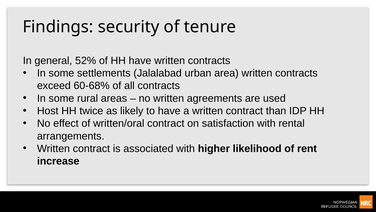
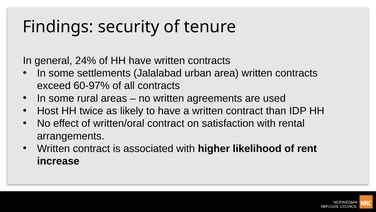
52%: 52% -> 24% (86, 61)
60-68%: 60-68% -> 60-97% (92, 86)
